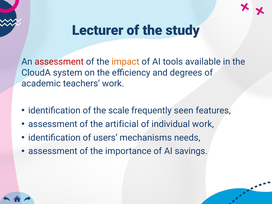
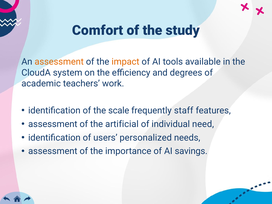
Lecturer: Lecturer -> Comfort (98, 30)
assessment colour: red -> orange (59, 62)
seen: seen -> staff (184, 110)
individual work: work -> need (203, 124)
mechanisms: mechanisms -> personalized (146, 138)
